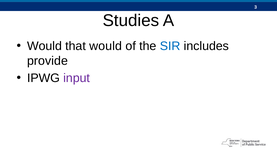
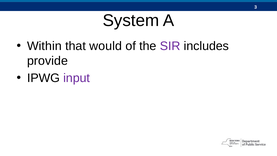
Studies: Studies -> System (131, 20)
Would: Would -> Within (44, 46)
SIR colour: blue -> purple (170, 46)
